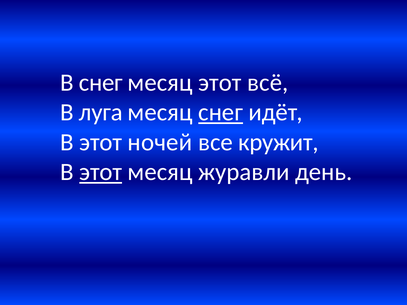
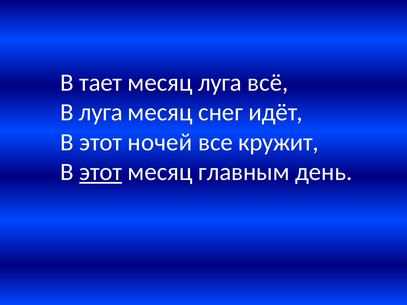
В снег: снег -> тает (101, 83)
месяц этот: этот -> луга (220, 83)
снег underline: present -> none (221, 112)
журавли: журавли -> главным (244, 172)
